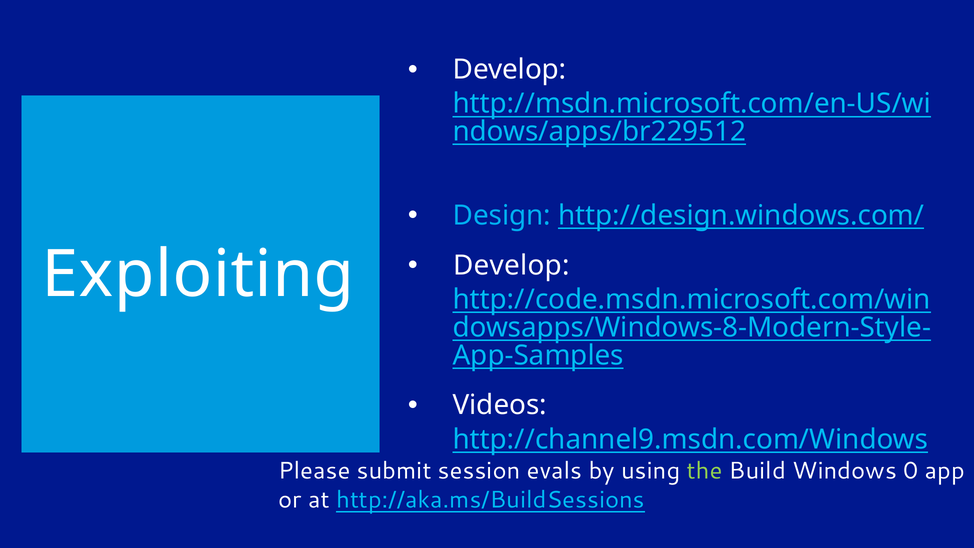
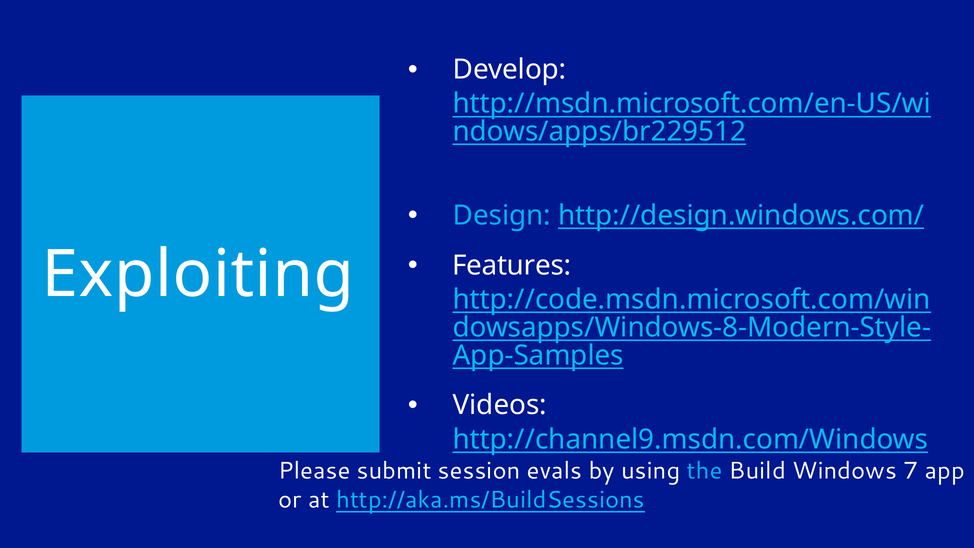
Develop: Develop -> Features (512, 265)
the colour: light green -> light blue (705, 471)
0: 0 -> 7 (911, 471)
